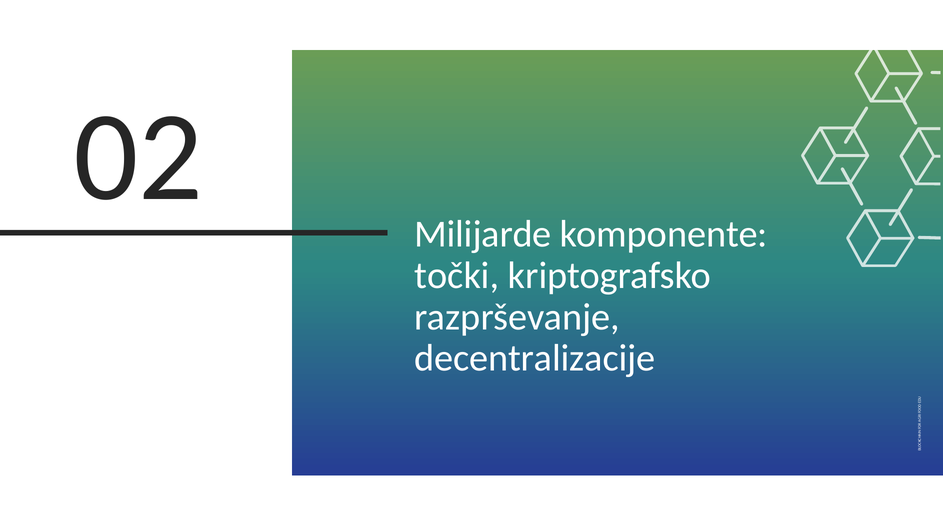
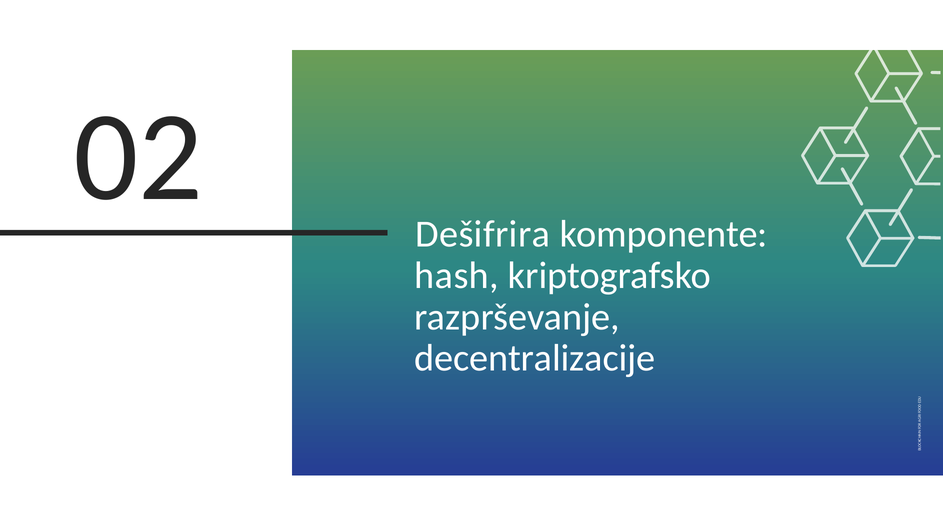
Milijarde: Milijarde -> Dešifrira (483, 235)
točki: točki -> hash (457, 276)
